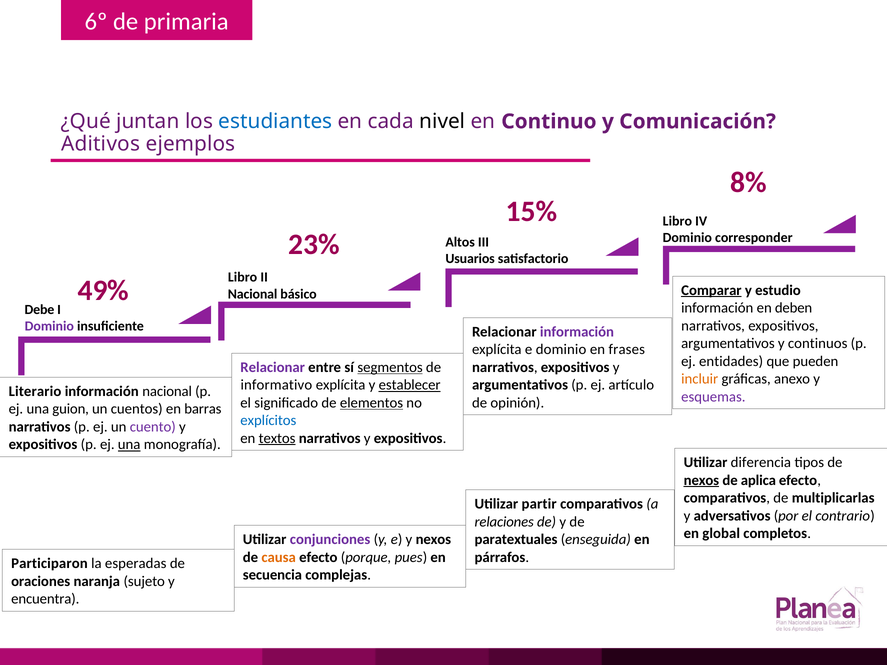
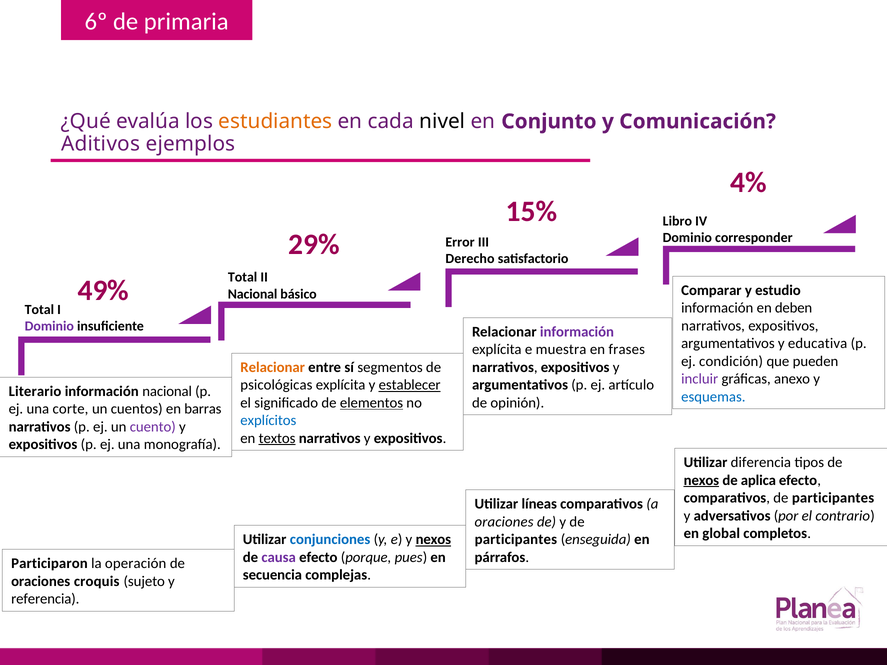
juntan: juntan -> evalúa (148, 122)
estudiantes colour: blue -> orange (275, 122)
Continuo: Continuo -> Conjunto (549, 122)
8%: 8% -> 4% (748, 183)
23%: 23% -> 29% (314, 244)
Altos: Altos -> Error (460, 242)
Usuarios: Usuarios -> Derecho (470, 259)
Libro: Libro -> Total (243, 277)
Comparar underline: present -> none (711, 290)
Debe: Debe -> Total (39, 310)
continuos: continuos -> educativa (818, 344)
e dominio: dominio -> muestra (561, 350)
entidades: entidades -> condición (731, 361)
Relacionar colour: purple -> orange (273, 368)
segmentos underline: present -> none (390, 368)
incluir colour: orange -> purple (700, 379)
informativo: informativo -> psicológicas (276, 385)
esquemas colour: purple -> blue (713, 397)
guion: guion -> corte (70, 409)
una underline: present -> none (129, 445)
comparativos de multiplicarlas: multiplicarlas -> participantes (833, 498)
partir: partir -> líneas (539, 504)
relaciones: relaciones -> oraciones (504, 522)
conjunciones colour: purple -> blue (330, 540)
nexos underline: none -> present (433, 540)
paratextuales: paratextuales -> participantes (516, 540)
causa colour: orange -> purple (279, 557)
esperadas: esperadas -> operación (136, 564)
naranja: naranja -> croquis (97, 581)
encuentra: encuentra -> referencia (45, 599)
